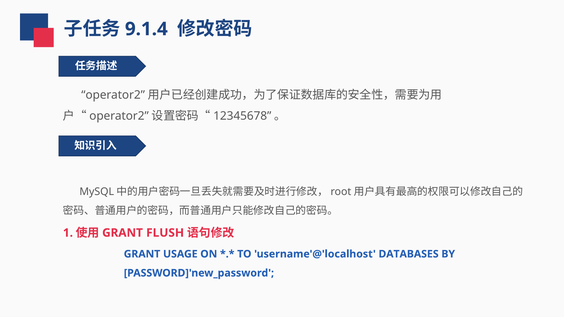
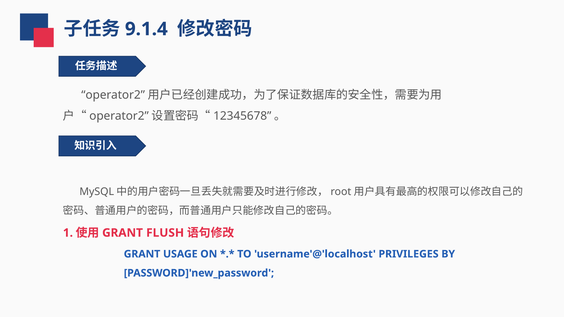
DATABASES: DATABASES -> PRIVILEGES (409, 254)
